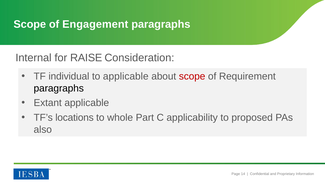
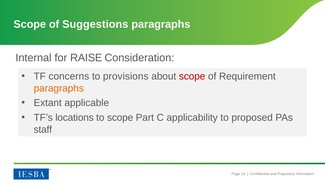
Engagement: Engagement -> Suggestions (95, 24)
individual: individual -> concerns (69, 76)
to applicable: applicable -> provisions (126, 76)
paragraphs colour: black -> orange (59, 88)
to whole: whole -> scope (120, 117)
also: also -> staff (43, 129)
